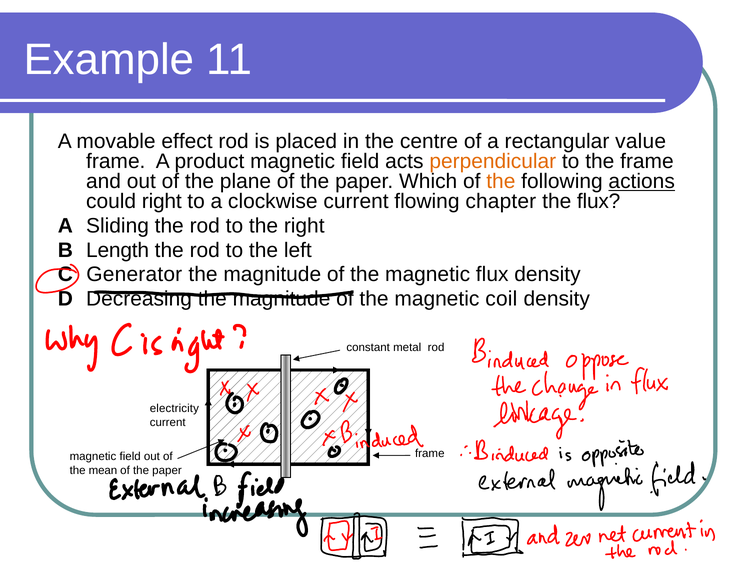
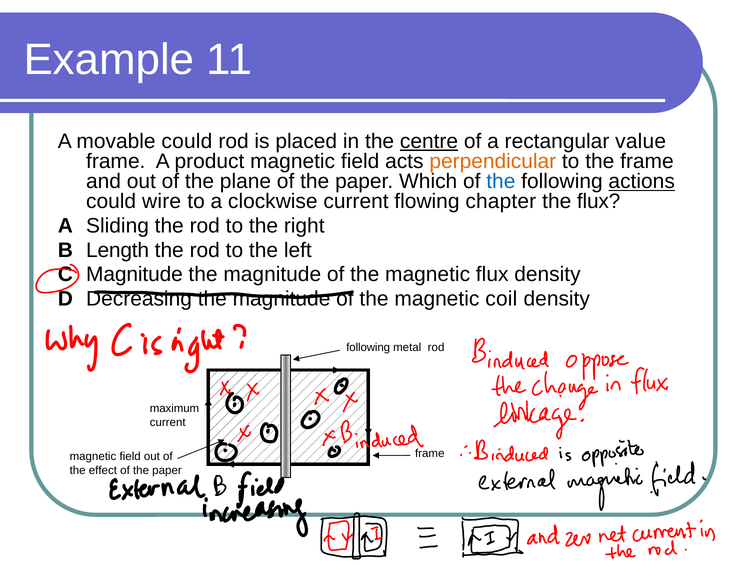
movable effect: effect -> could (187, 141)
centre underline: none -> present (429, 141)
the colour: orange -> blue (501, 181)
could right: right -> wire (162, 201)
C Generator: Generator -> Magnitude (134, 274)
constant: constant -> following (368, 347)
electricity: electricity -> maximum (174, 409)
mean: mean -> effect (103, 470)
